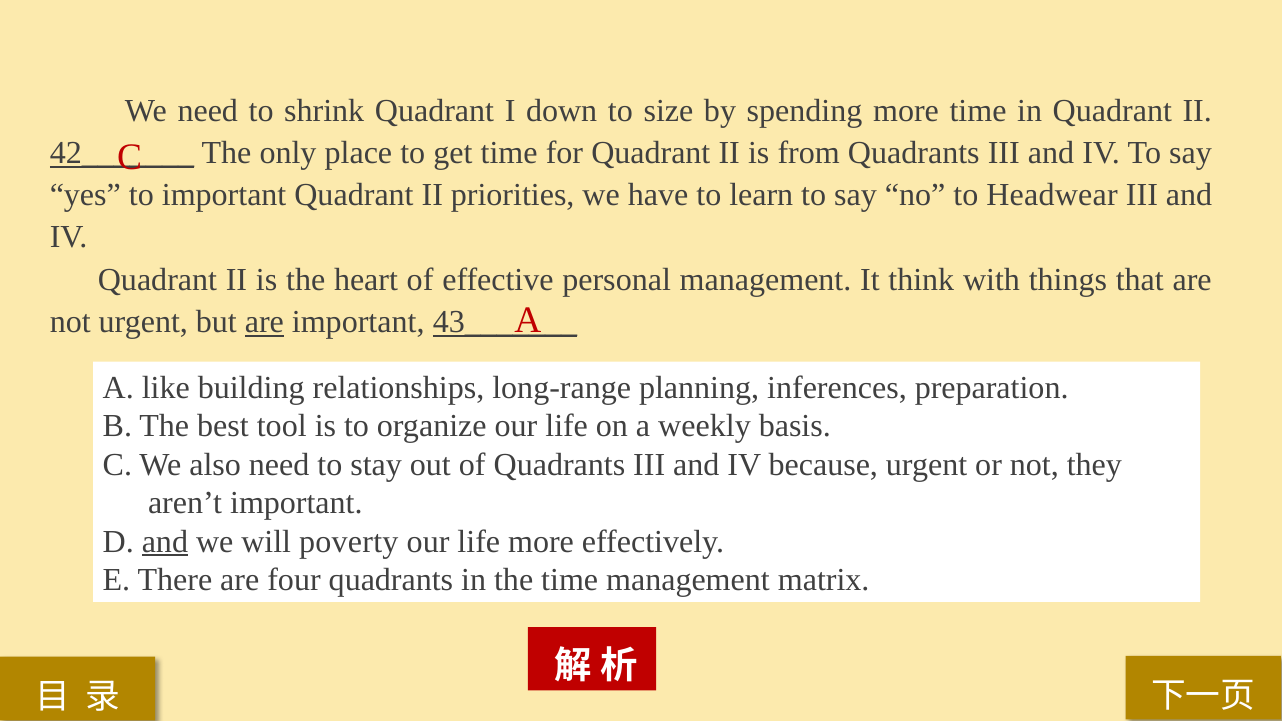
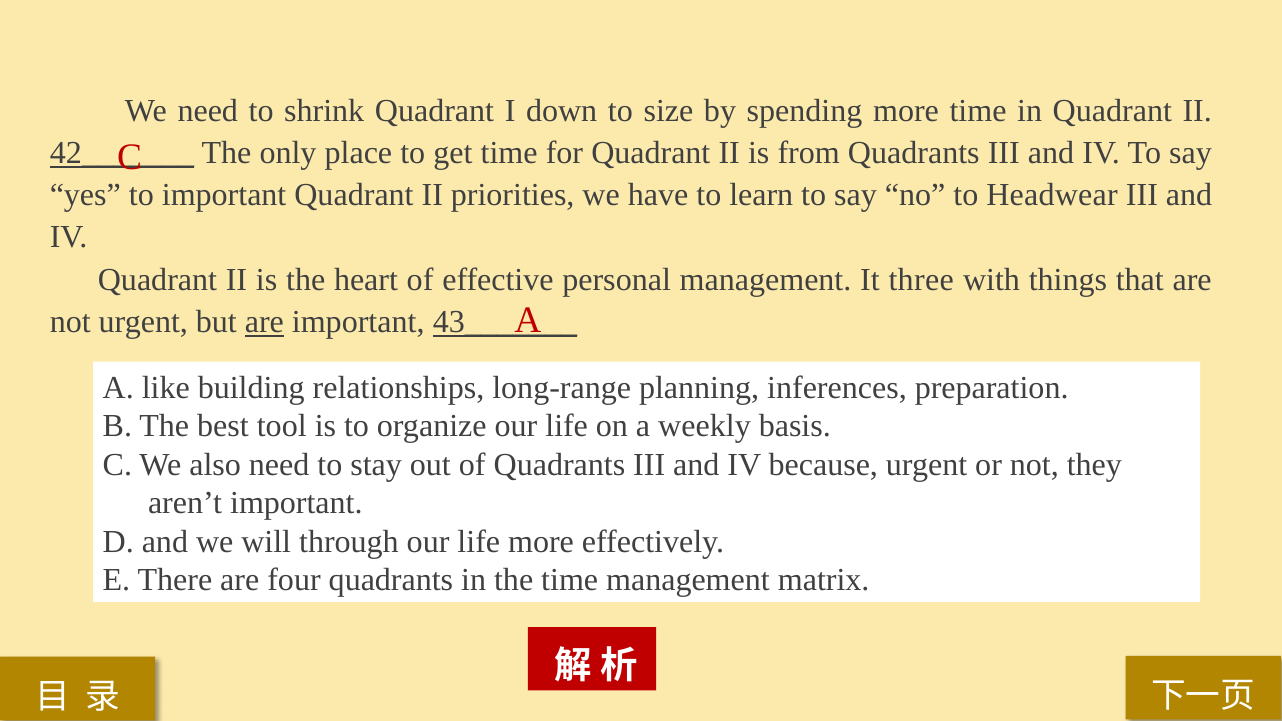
think: think -> three (921, 280)
and underline: present -> none (165, 542)
poverty: poverty -> through (349, 542)
